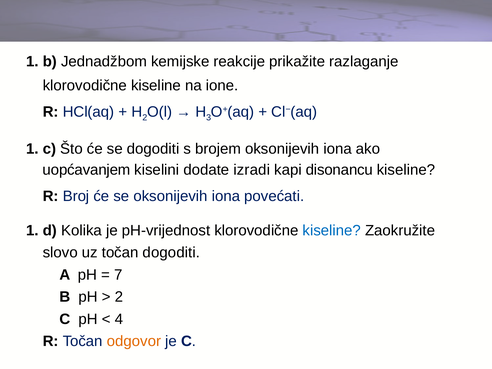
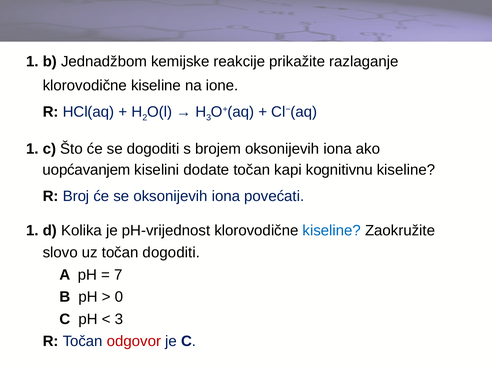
dodate izradi: izradi -> točan (252, 170)
disonancu: disonancu -> kognitivnu (339, 170)
2: 2 -> 0 (119, 297)
4: 4 -> 3 (119, 319)
odgovor colour: orange -> red (134, 341)
